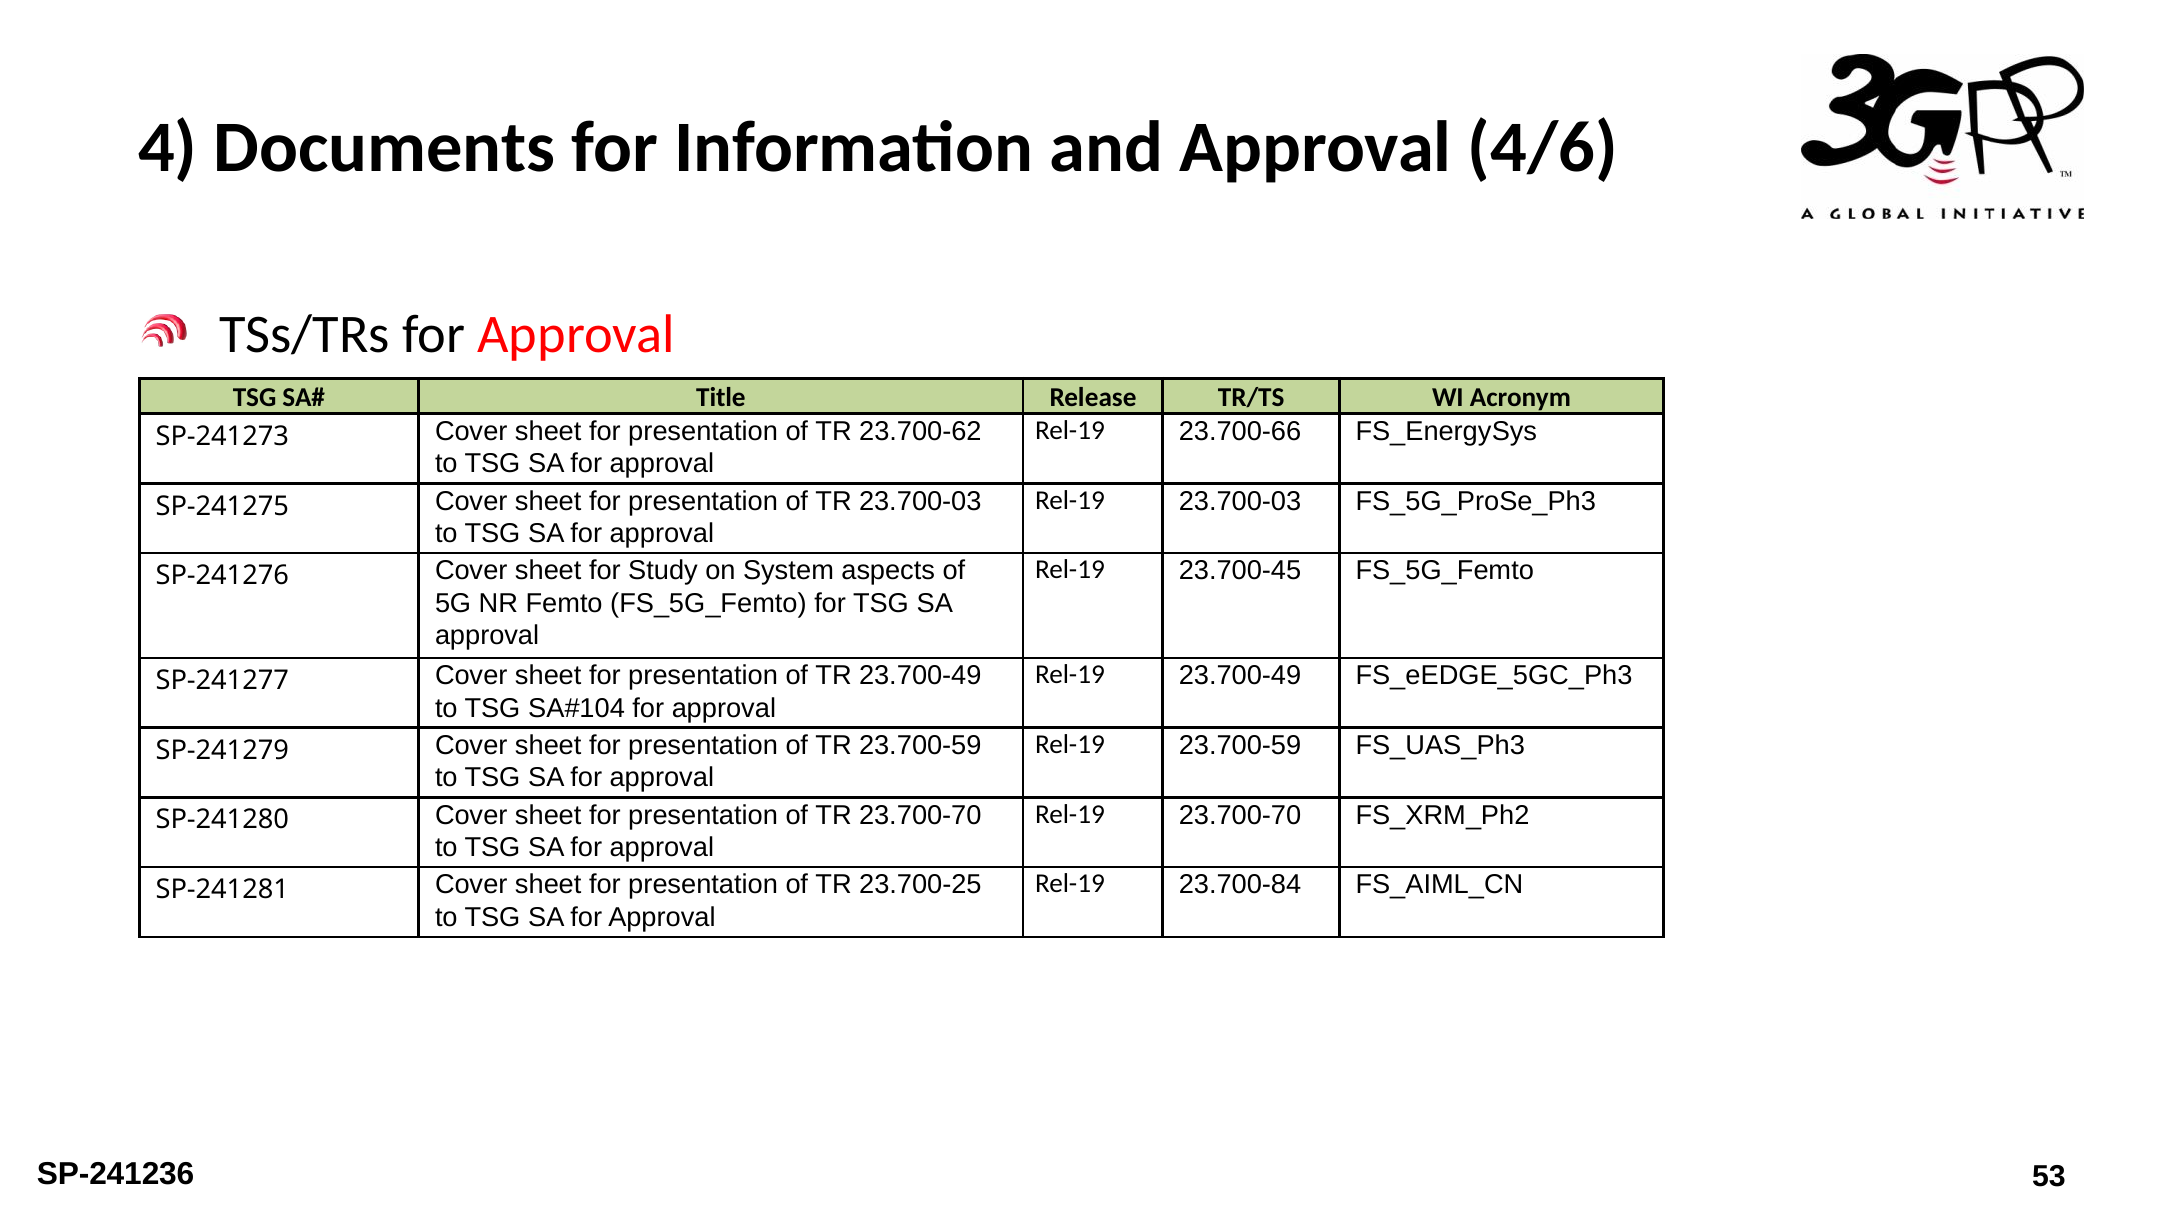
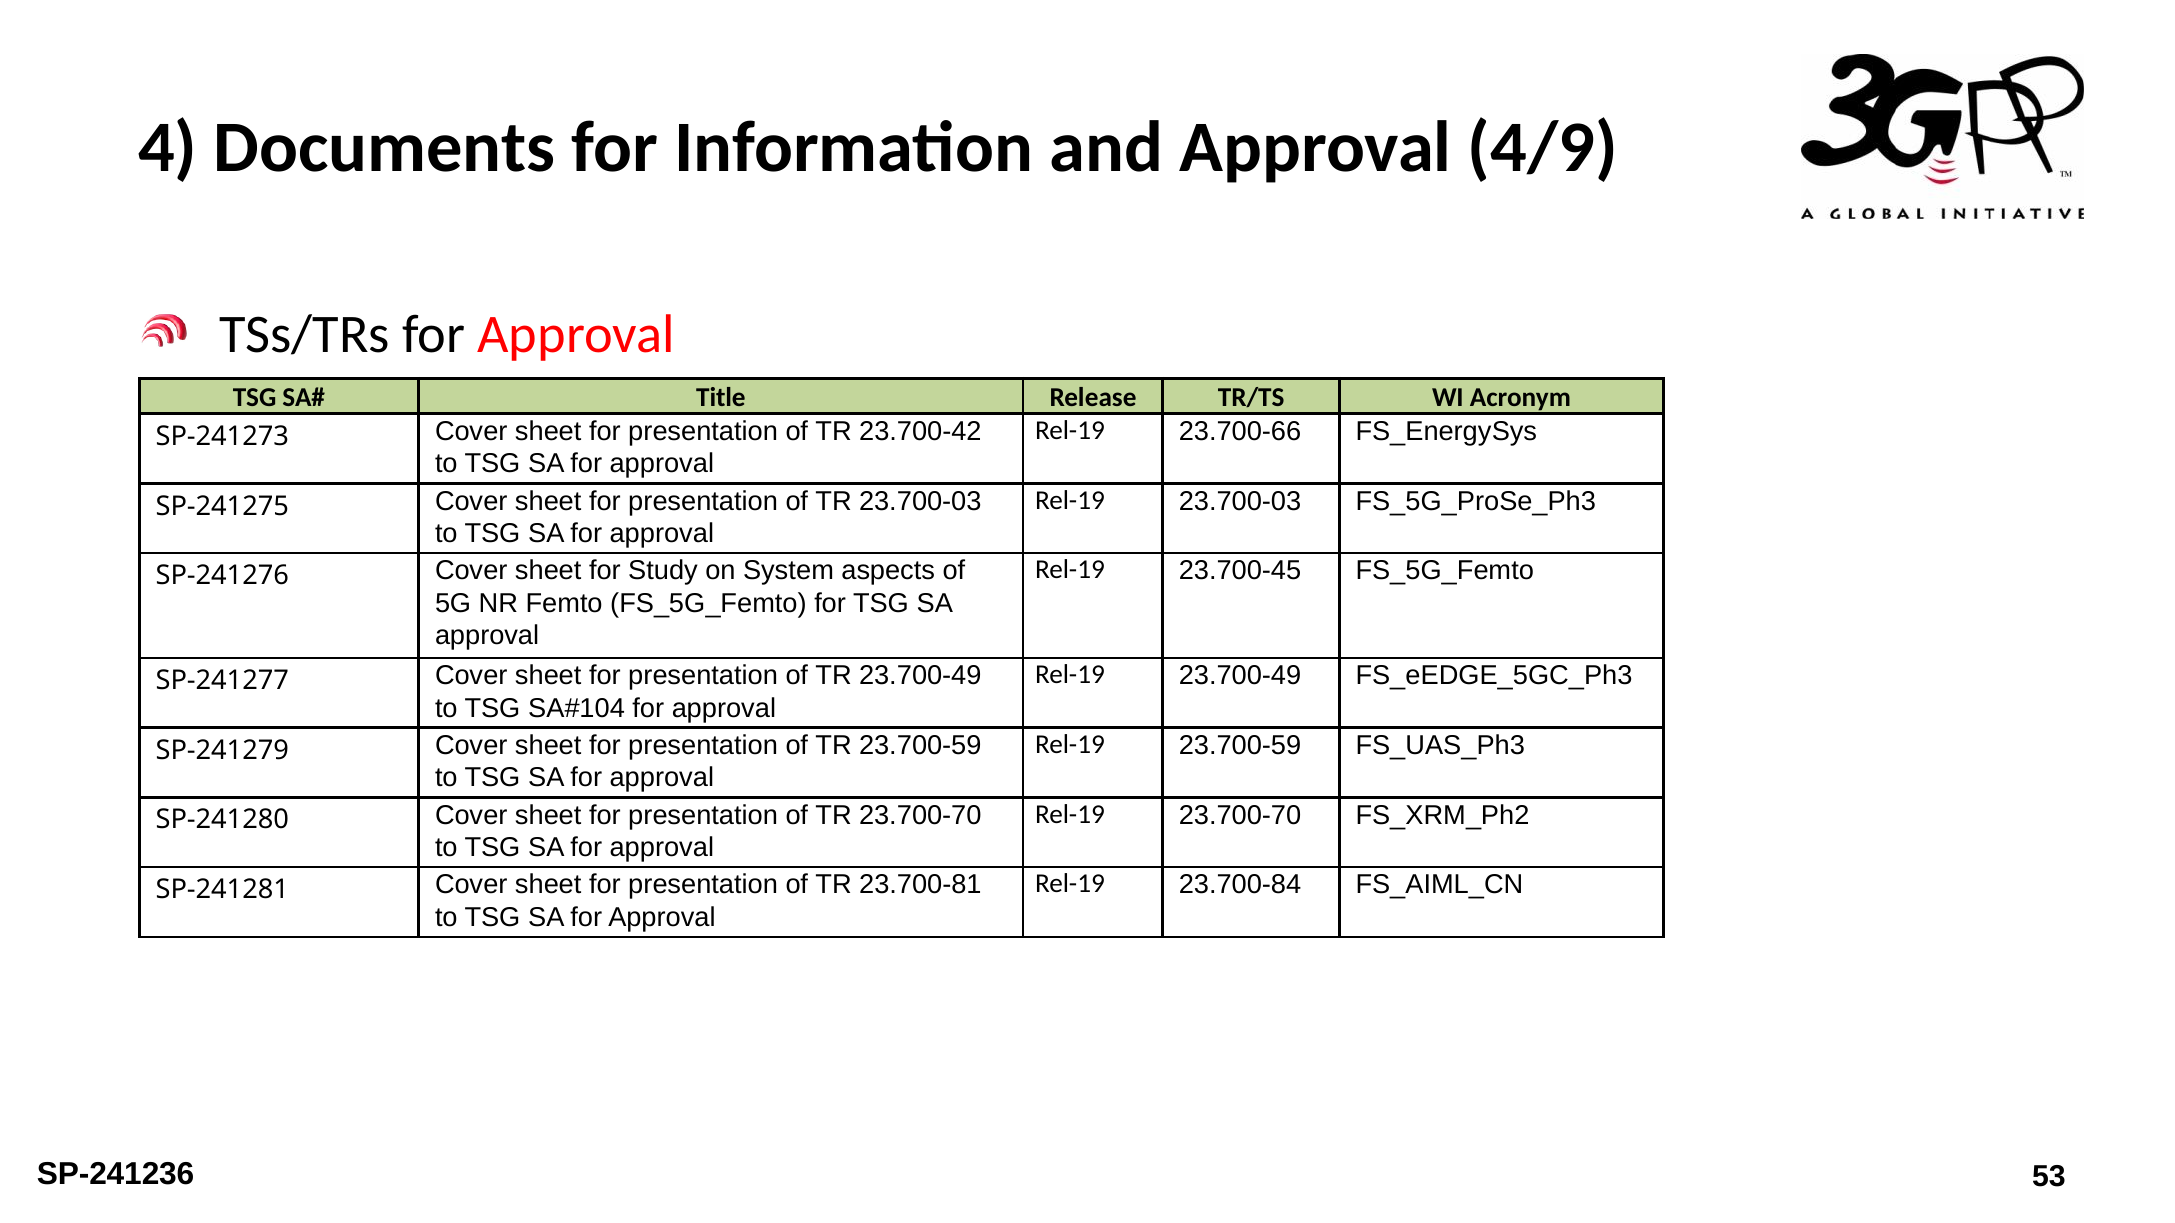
4/6: 4/6 -> 4/9 (1543, 148)
23.700-62: 23.700-62 -> 23.700-42 (920, 432)
23.700-25: 23.700-25 -> 23.700-81 (920, 885)
